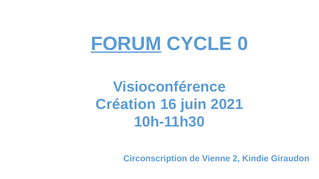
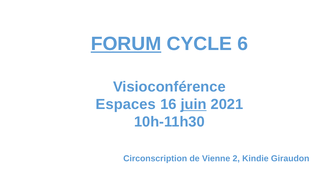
0: 0 -> 6 (243, 44)
Création: Création -> Espaces (126, 105)
juin underline: none -> present (194, 105)
